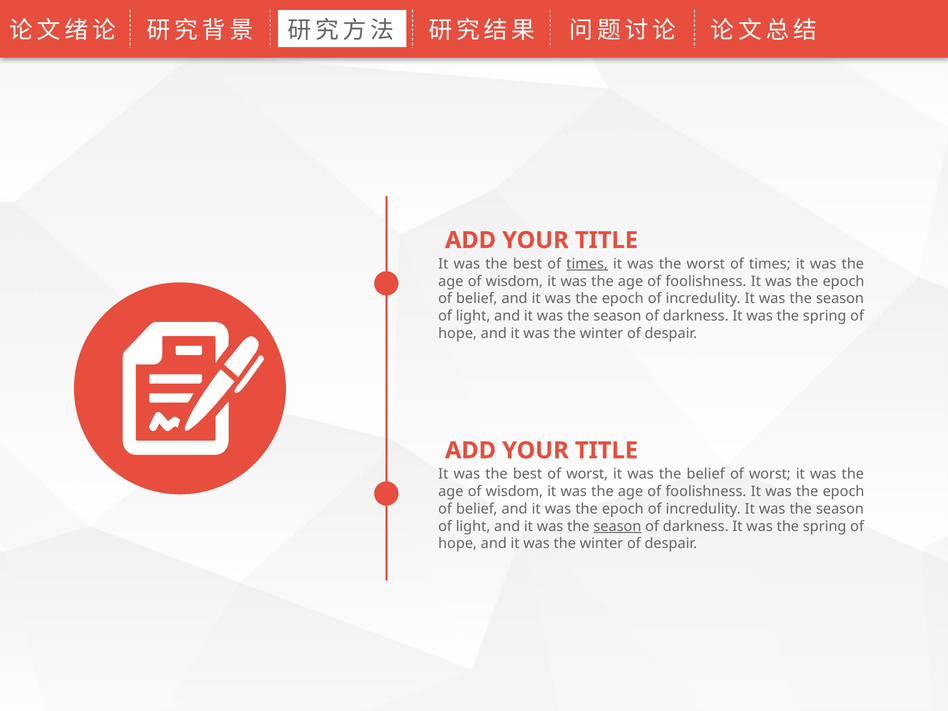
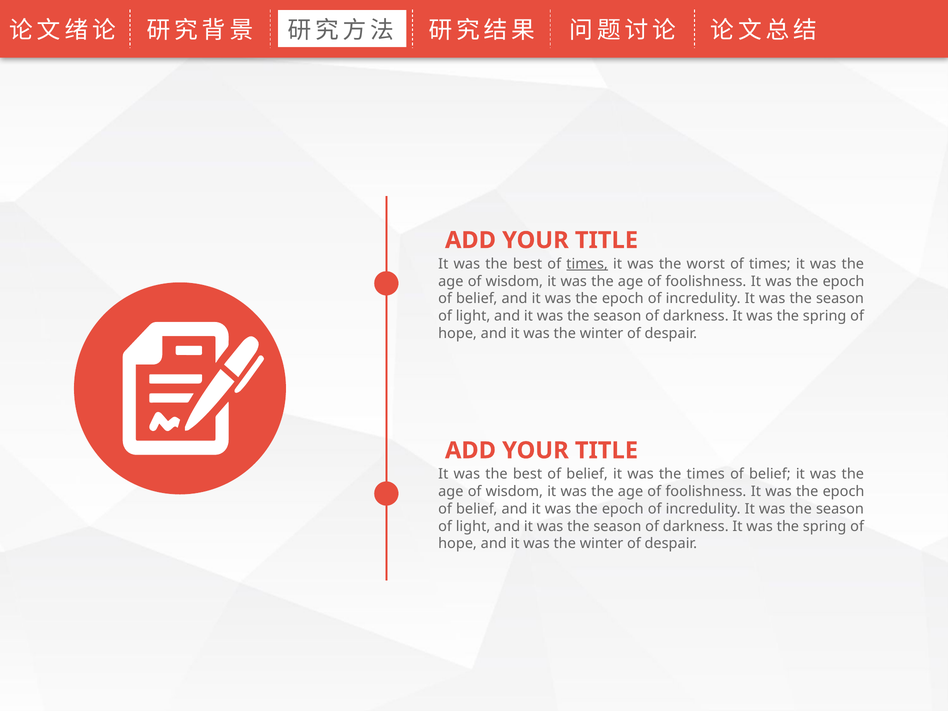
best of worst: worst -> belief (587, 474)
the belief: belief -> times (706, 474)
worst: worst -> belief (770, 474)
season underline: present -> none (617, 526)
